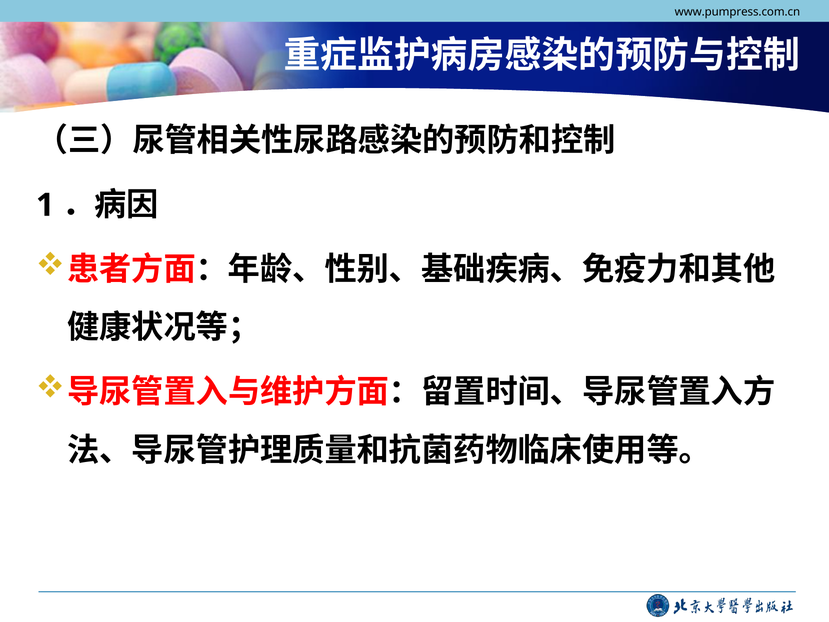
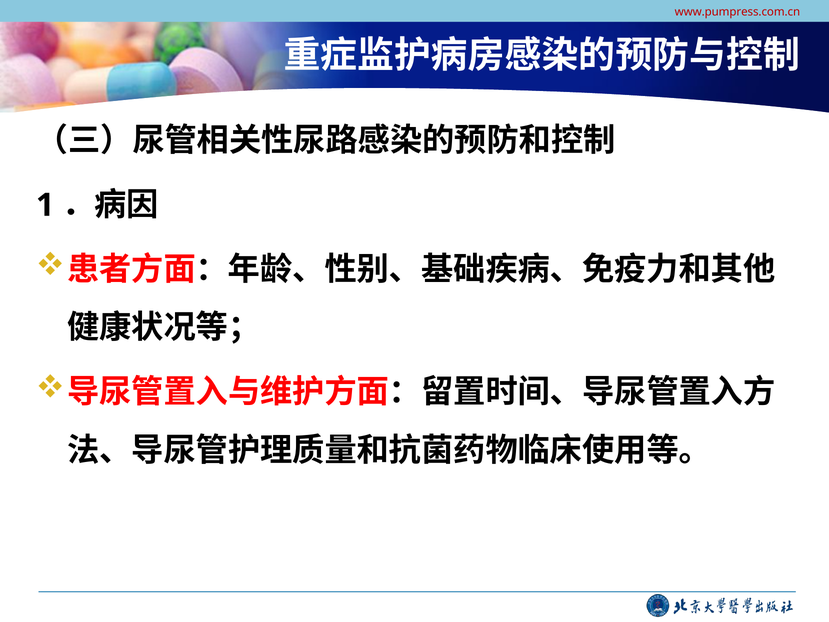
www.pumpress.com.cn colour: black -> red (737, 12)
